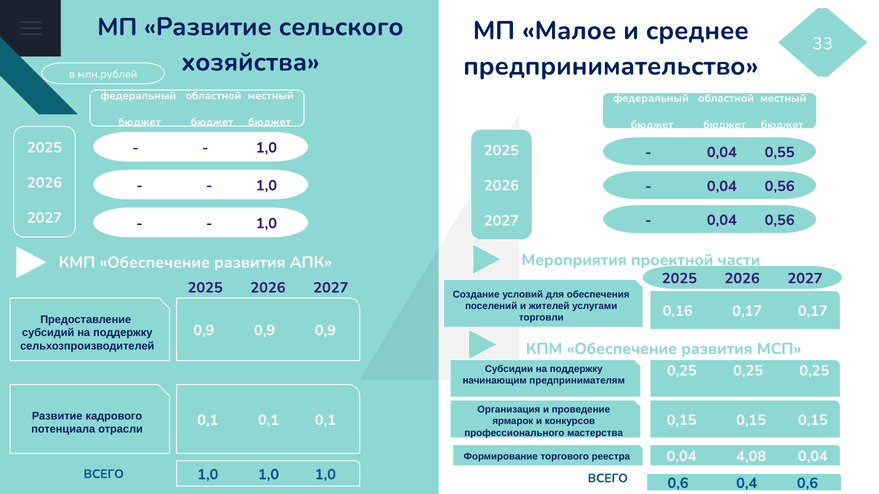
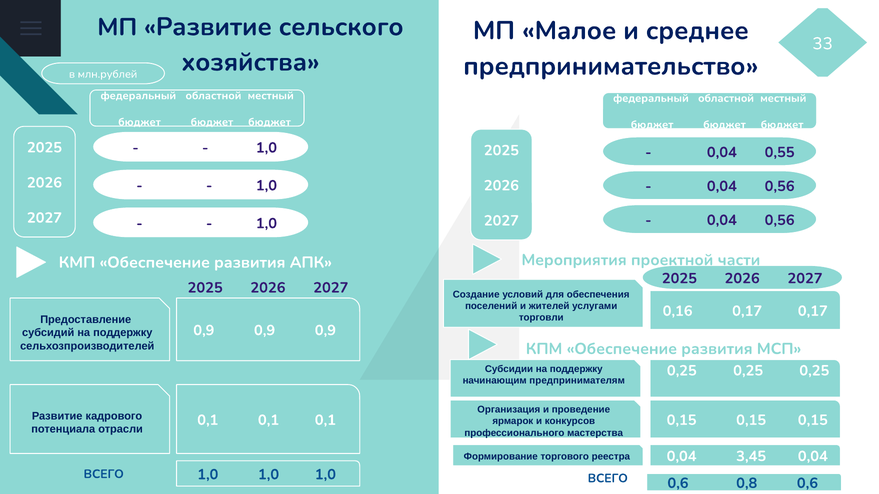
4,08: 4,08 -> 3,45 (751, 457)
0,4: 0,4 -> 0,8 (747, 484)
